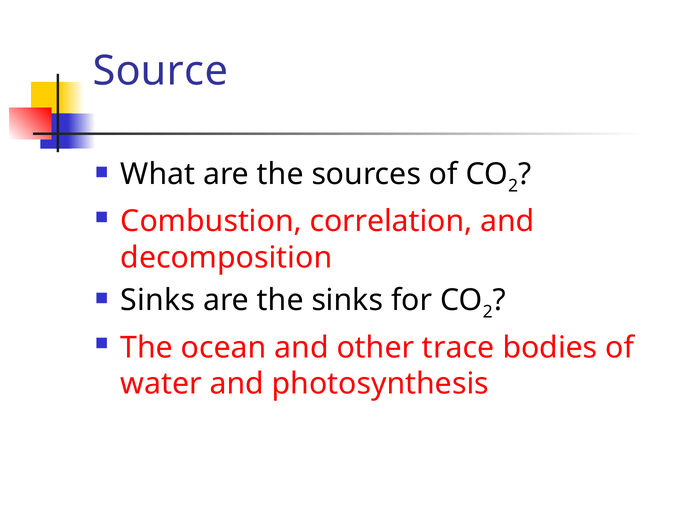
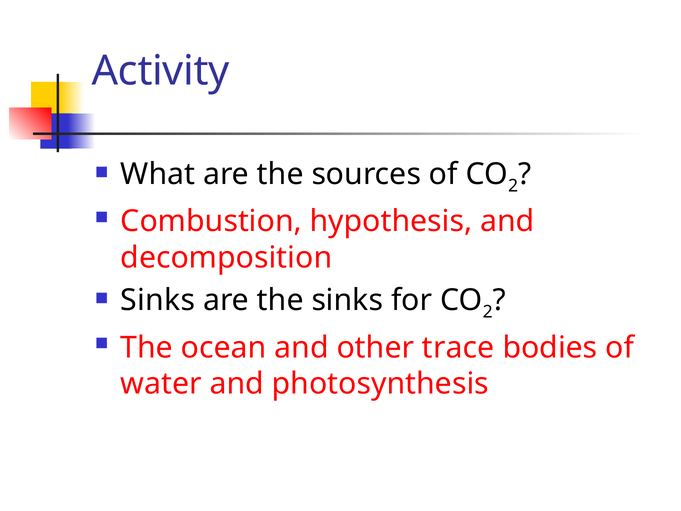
Source: Source -> Activity (161, 71)
correlation: correlation -> hypothesis (391, 221)
